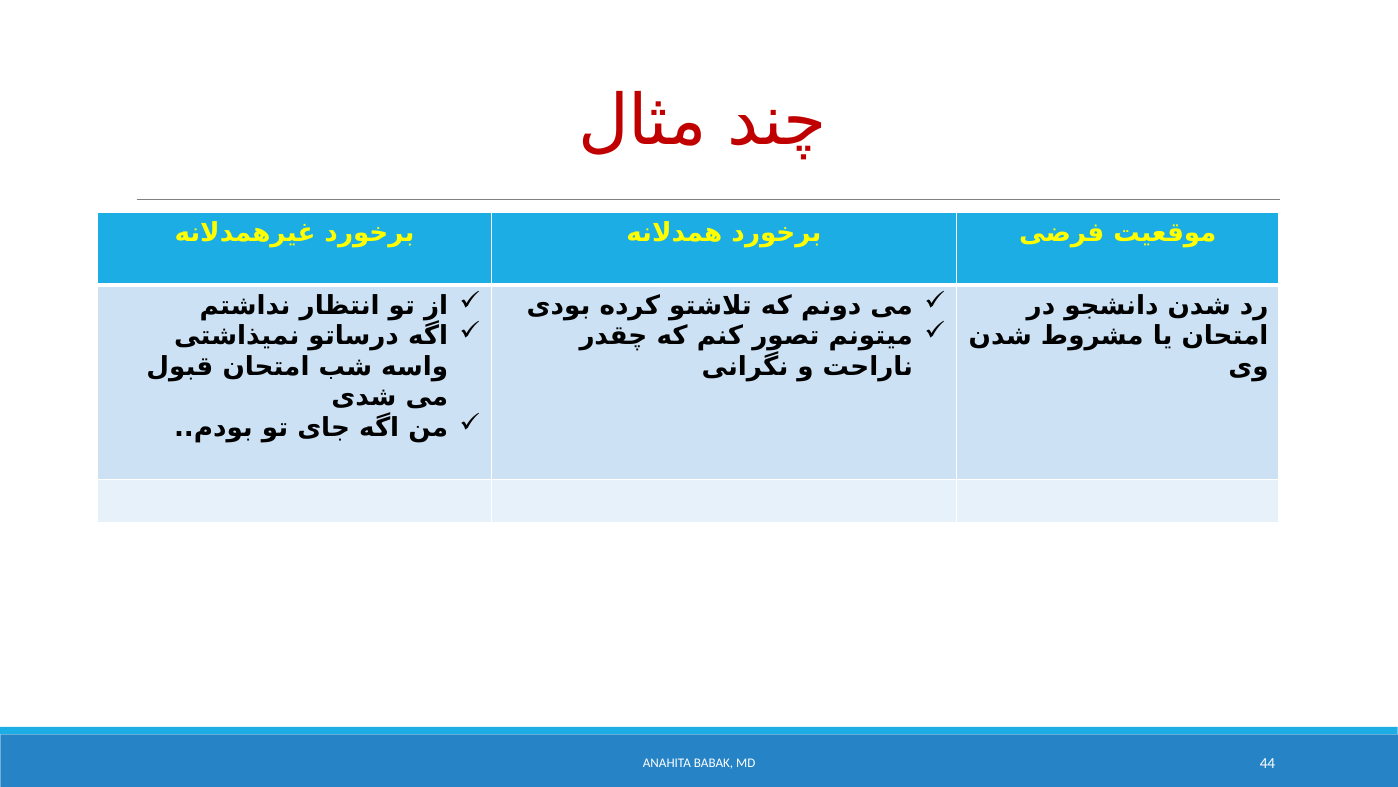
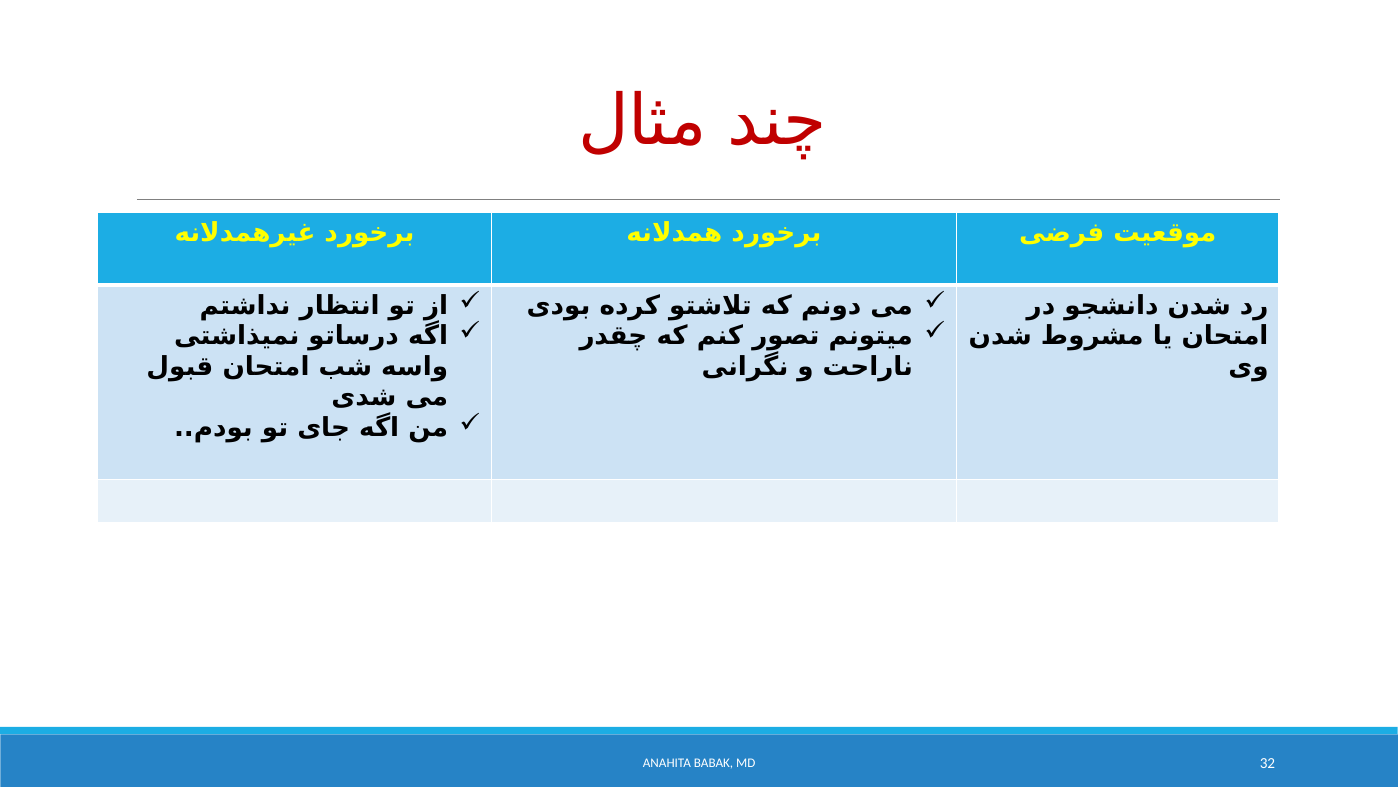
44: 44 -> 32 (1268, 763)
